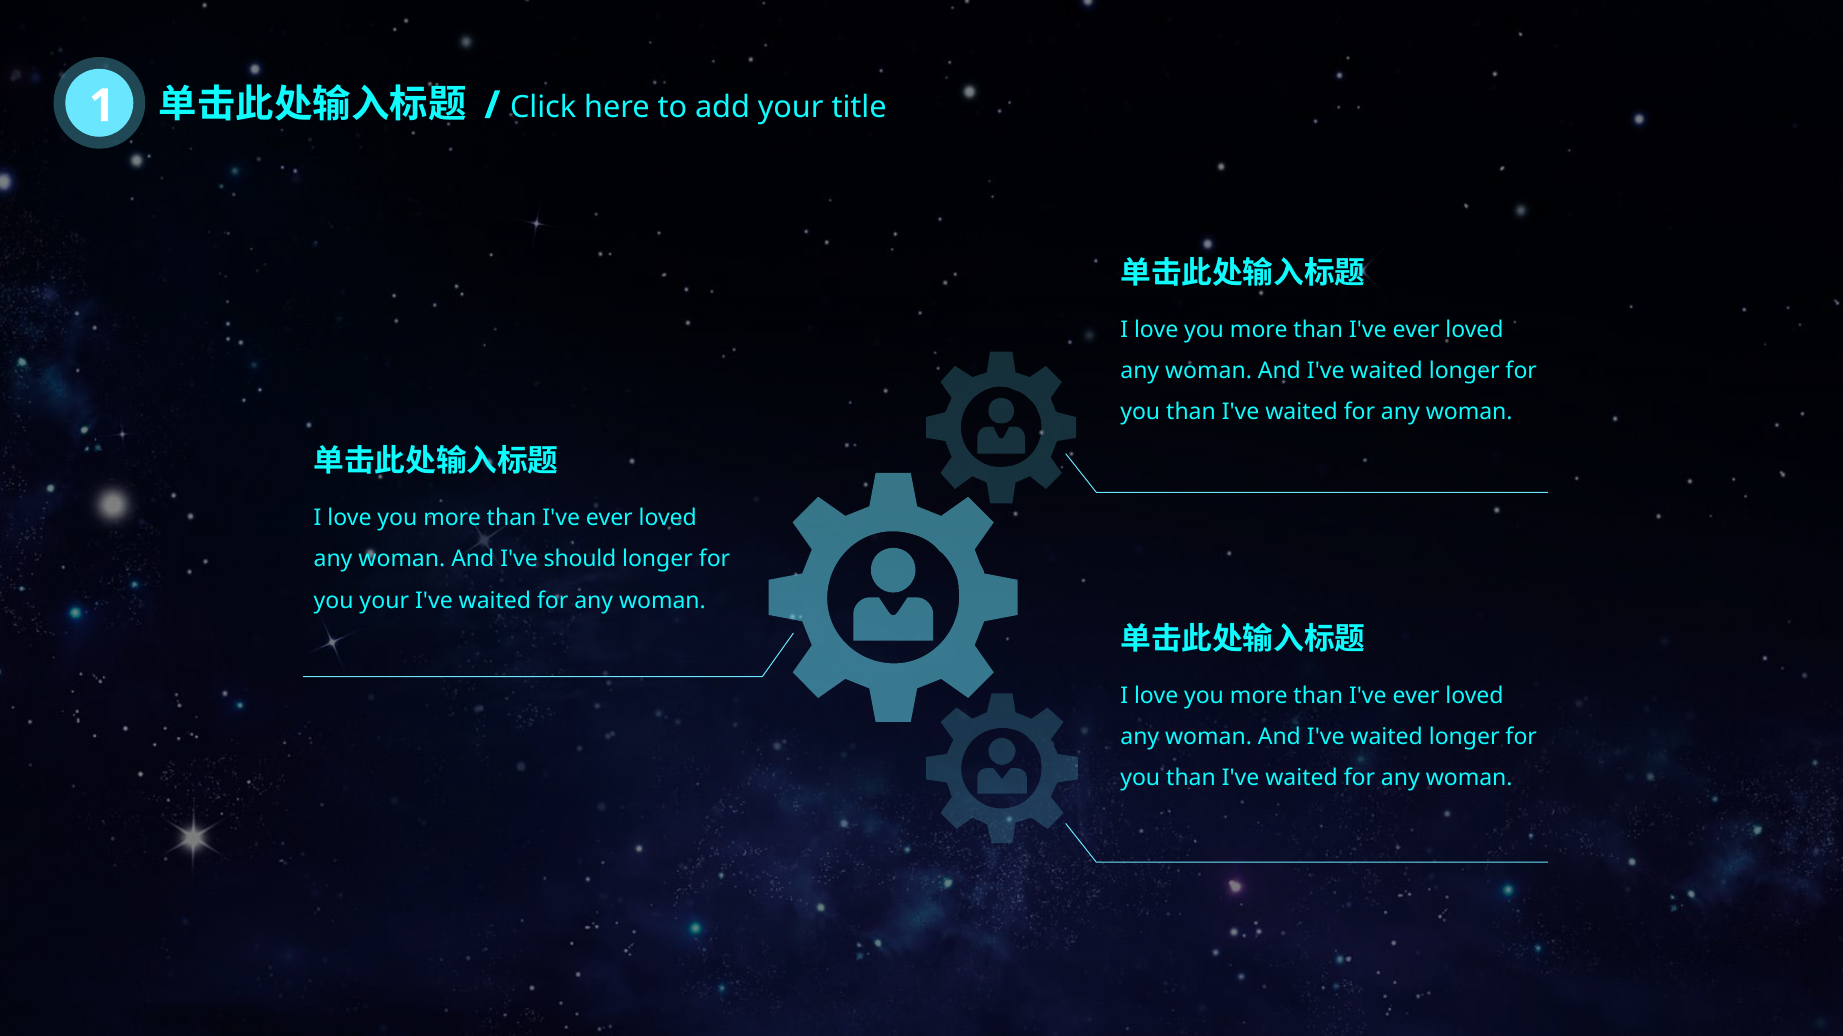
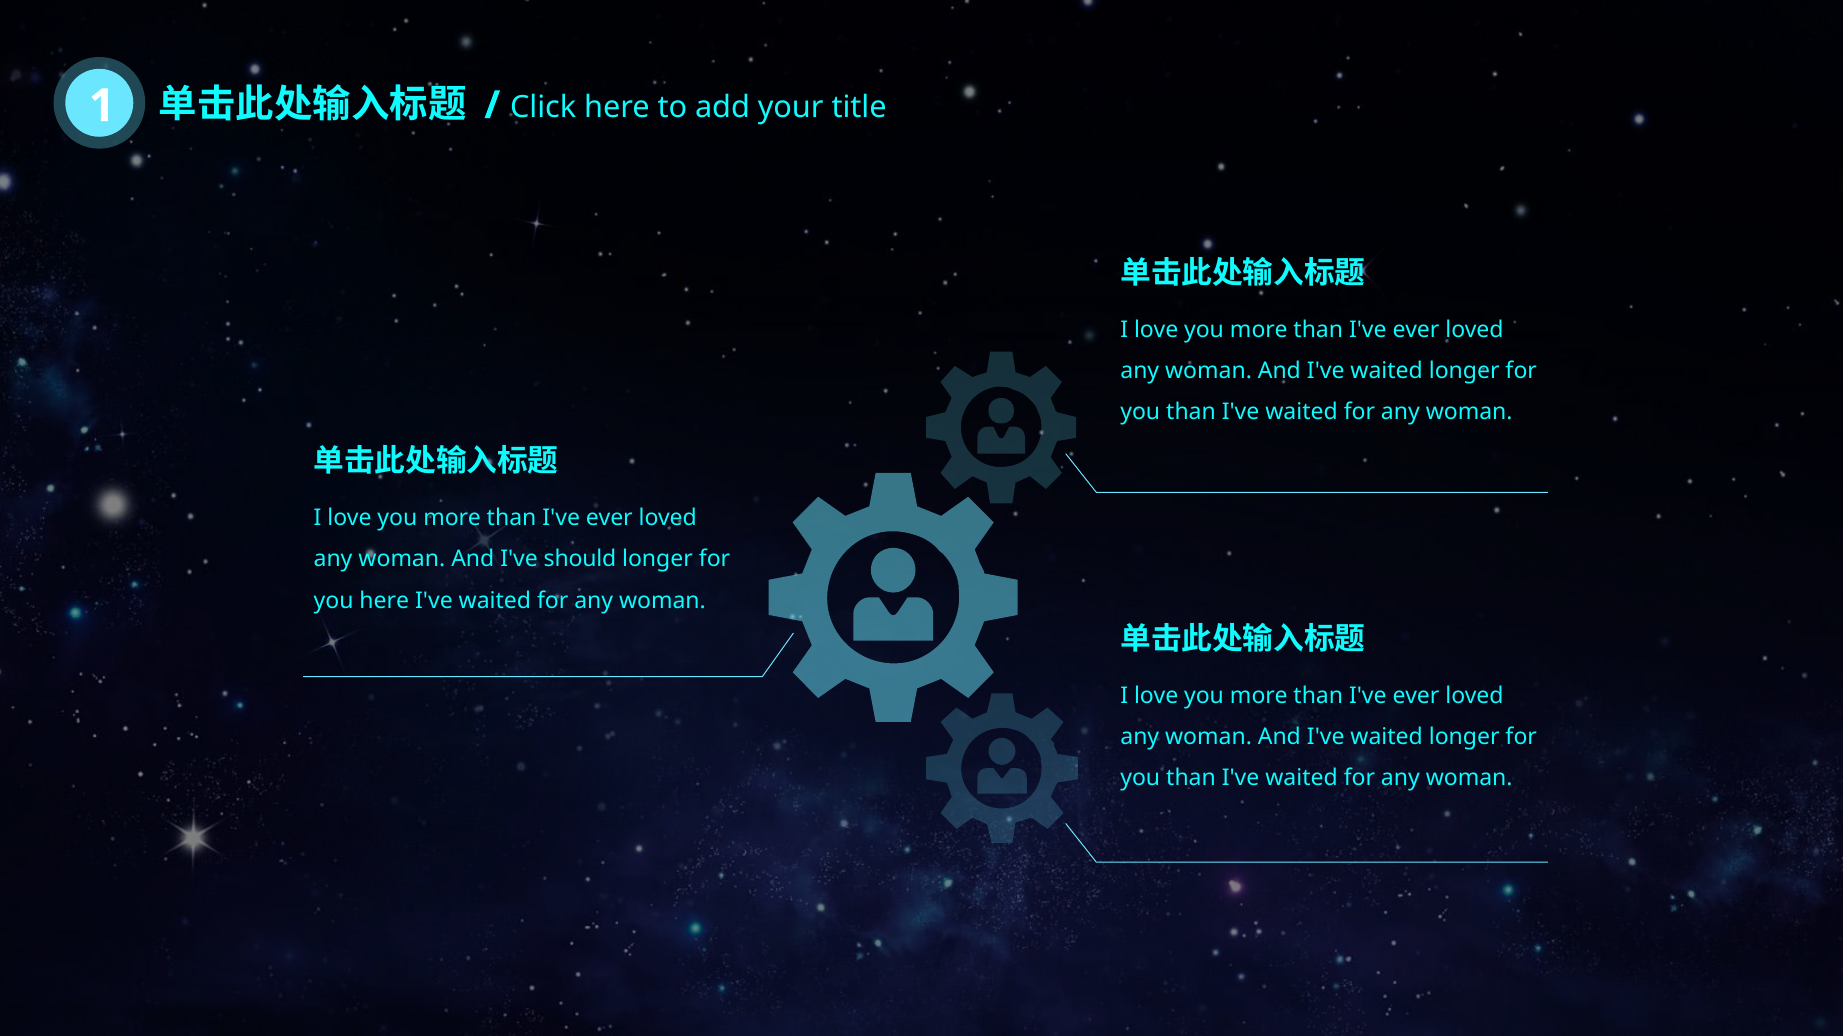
you your: your -> here (384, 601)
